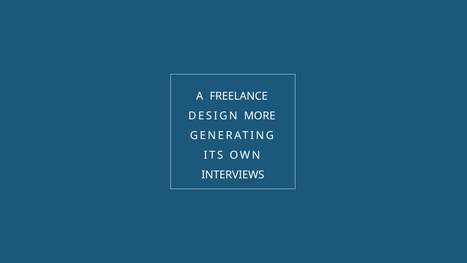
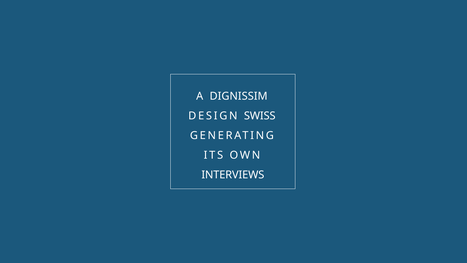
FREELANCE: FREELANCE -> DIGNISSIM (239, 96)
MORE: MORE -> SWISS (260, 116)
